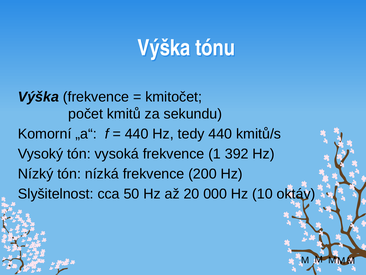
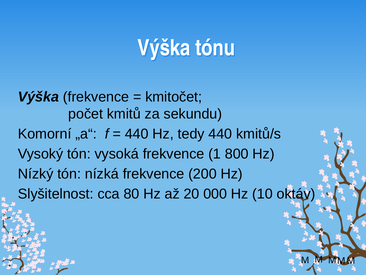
392: 392 -> 800 (237, 154)
50: 50 -> 80 (131, 194)
